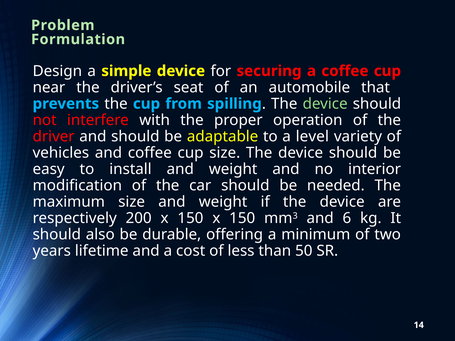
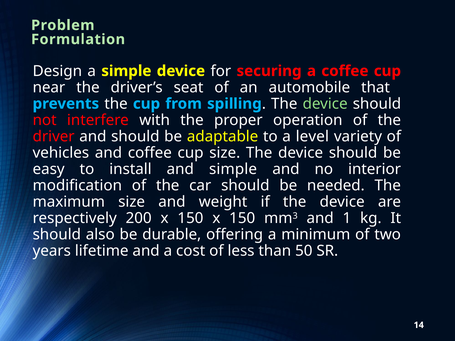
install and weight: weight -> simple (233, 169)
6: 6 -> 1 (347, 218)
